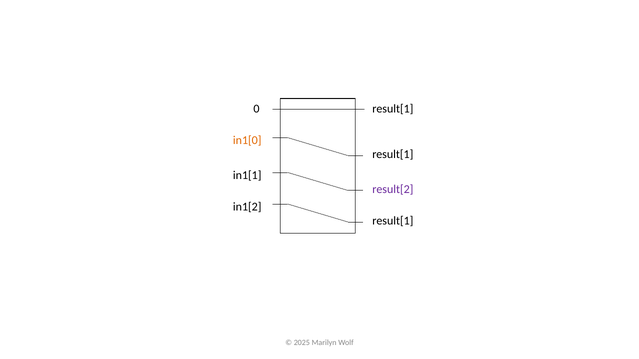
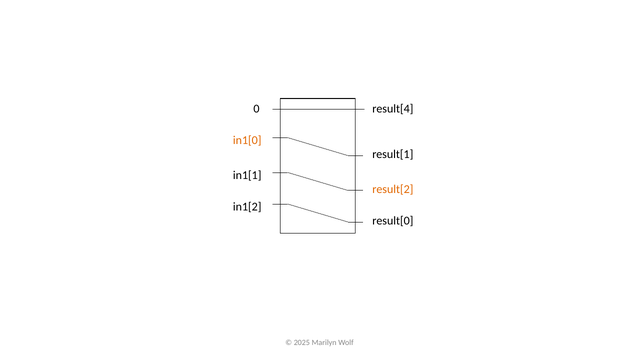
result[1: result[1 -> result[4 (393, 109)
result[2 colour: purple -> orange (393, 189)
result[1: result[1 -> result[0 (393, 221)
